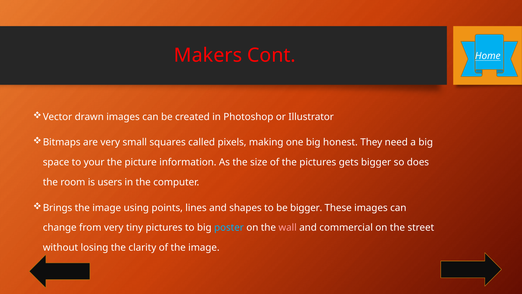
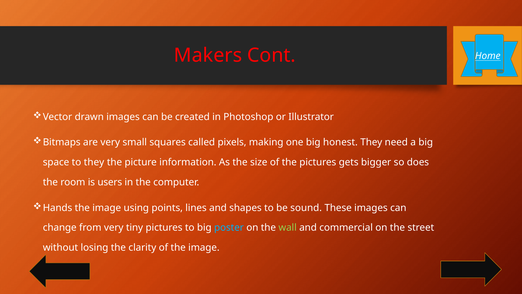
to your: your -> they (94, 162)
Brings: Brings -> Hands (58, 208)
be bigger: bigger -> sound (306, 208)
wall colour: pink -> light green (288, 227)
